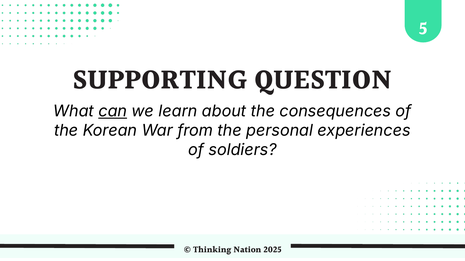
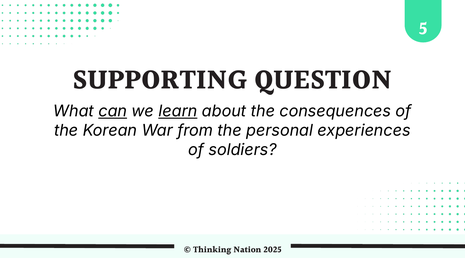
learn underline: none -> present (178, 112)
